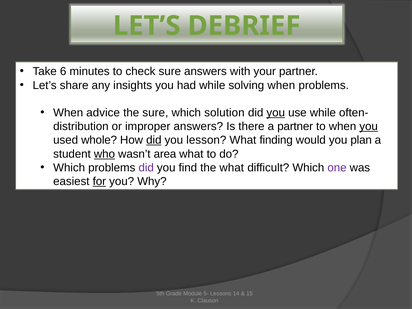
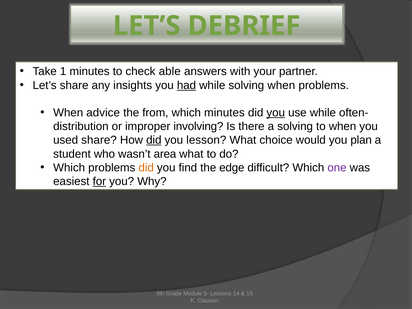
6: 6 -> 1 (63, 72)
check sure: sure -> able (170, 72)
had underline: none -> present (186, 85)
the sure: sure -> from (155, 113)
which solution: solution -> minutes (224, 113)
improper answers: answers -> involving (198, 126)
a partner: partner -> solving (295, 126)
you underline: present -> none (369, 126)
used whole: whole -> share (99, 140)
finding: finding -> choice (276, 140)
who underline: present -> none (104, 154)
did colour: purple -> orange (146, 168)
the what: what -> edge (232, 168)
